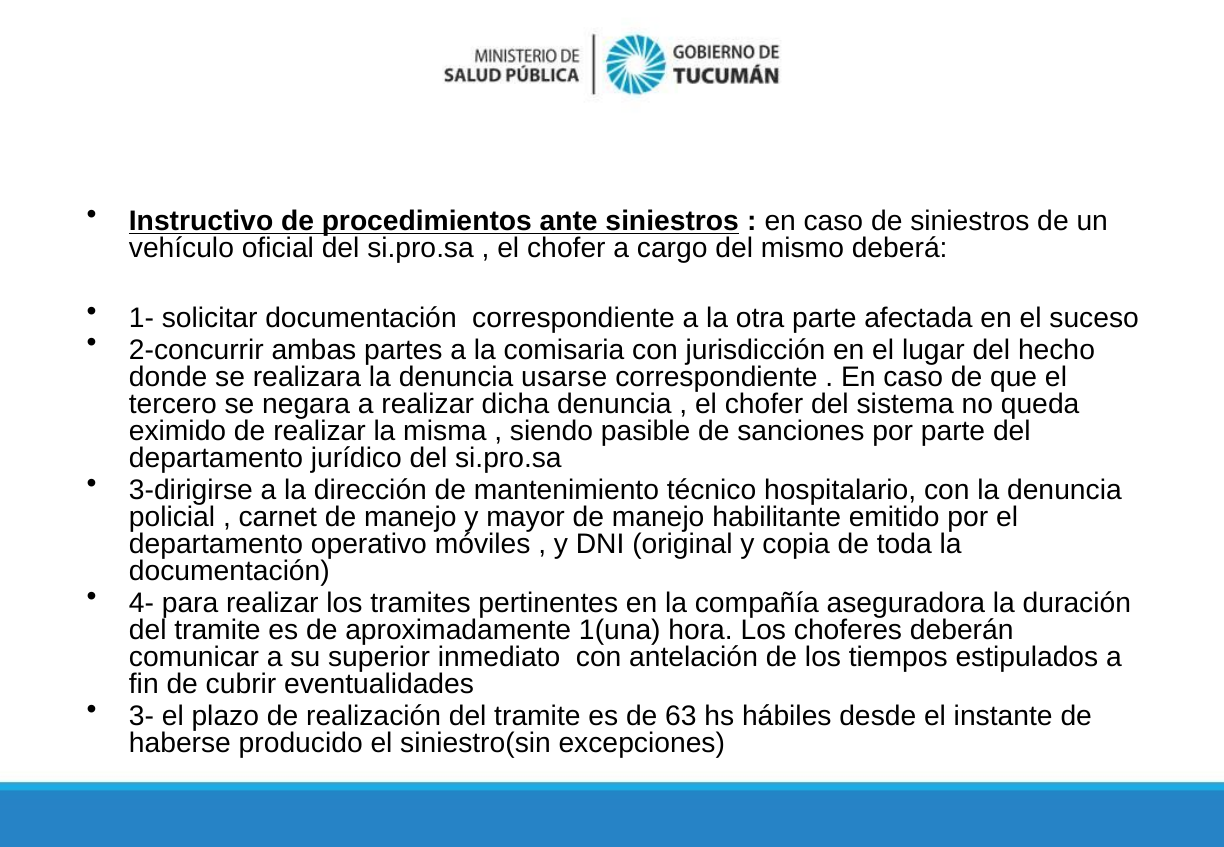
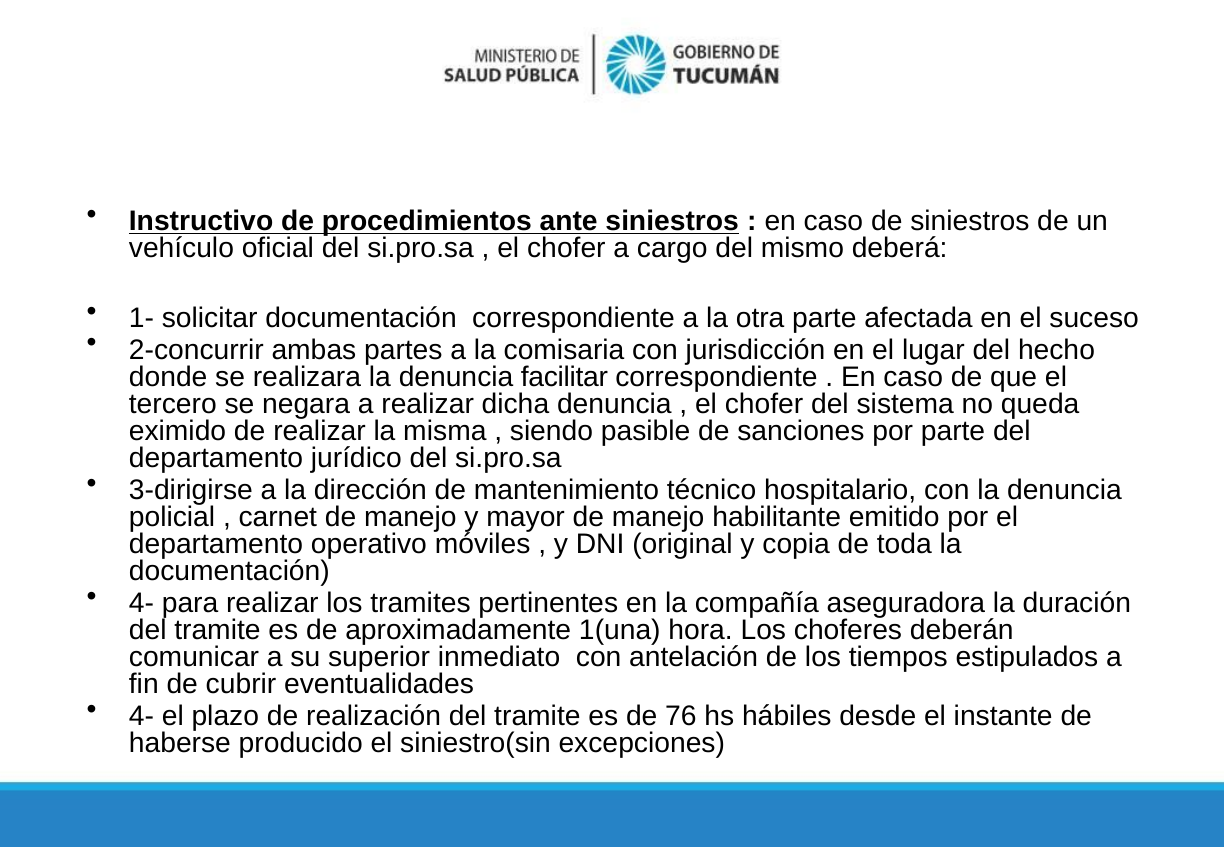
usarse: usarse -> facilitar (564, 377)
3-: 3- -> 4- (142, 716)
63: 63 -> 76 (681, 716)
